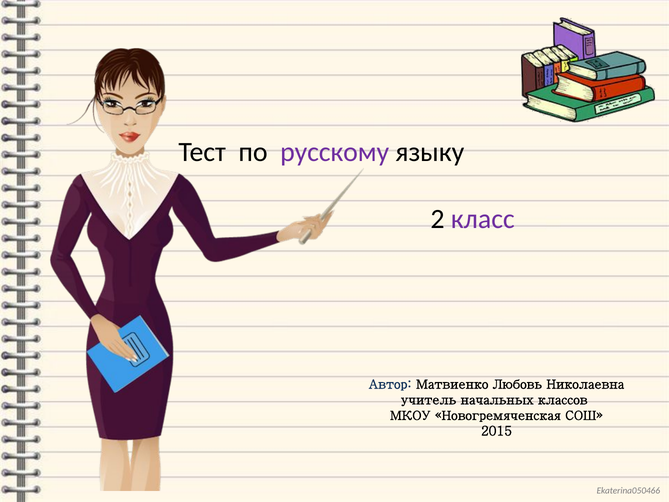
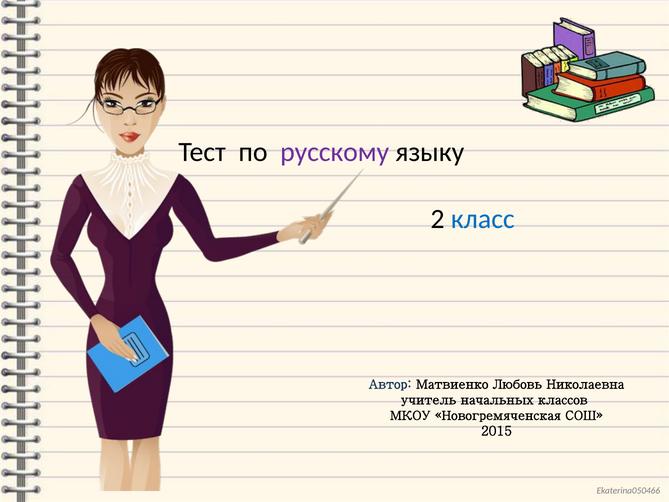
класс colour: purple -> blue (483, 219)
